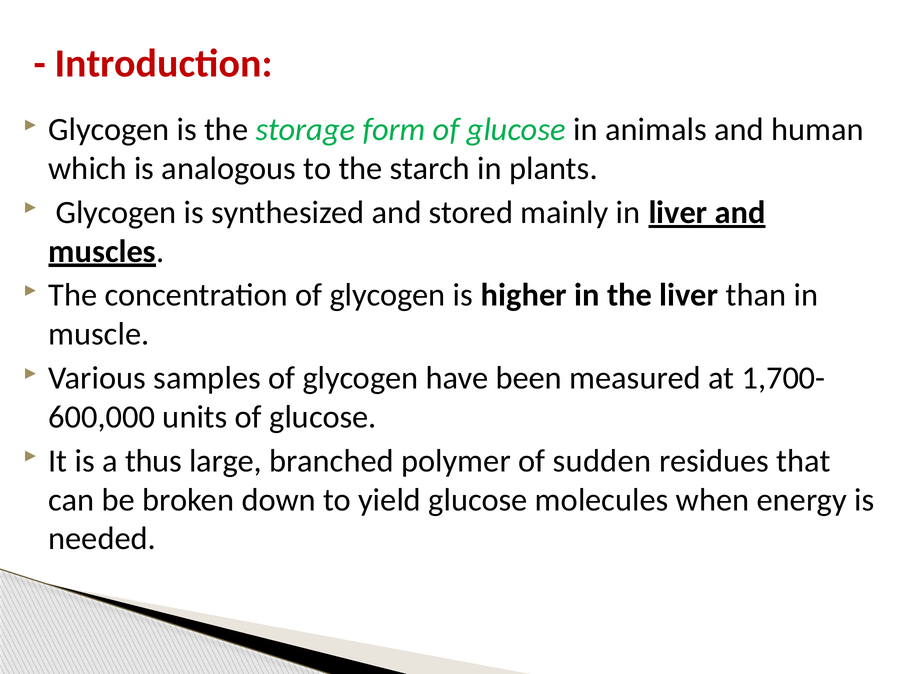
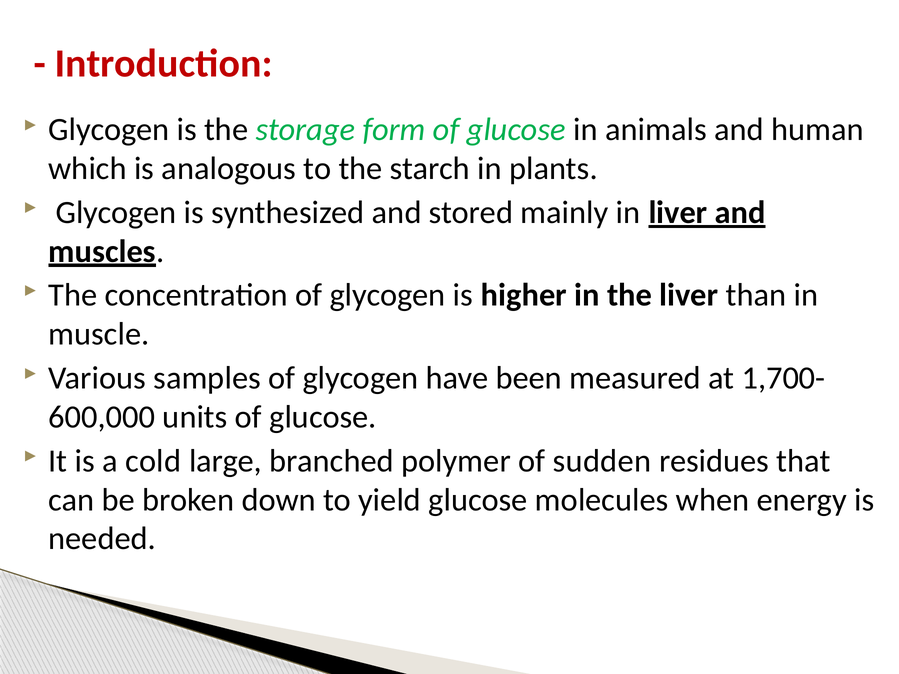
thus: thus -> cold (153, 461)
